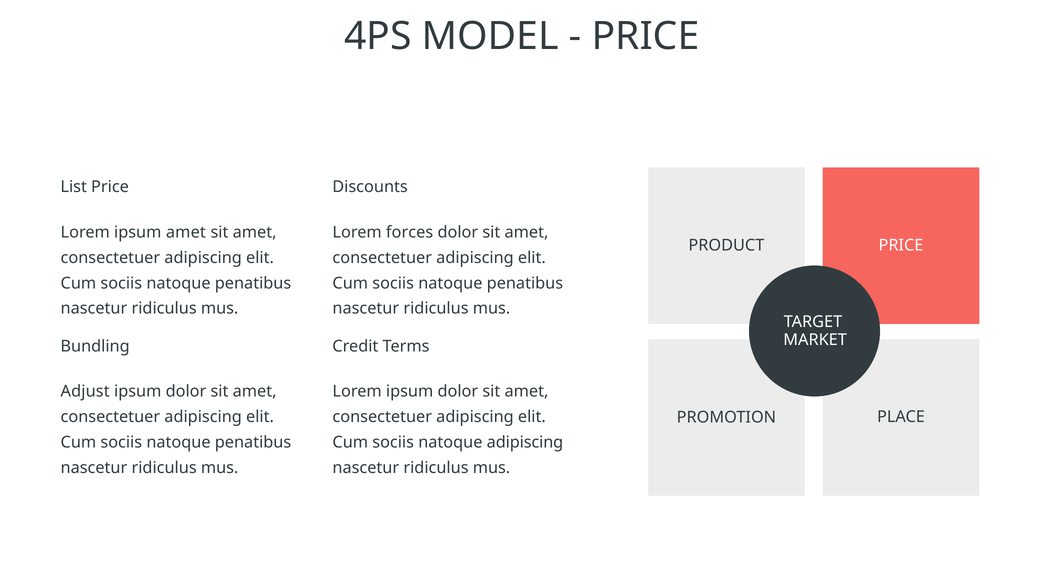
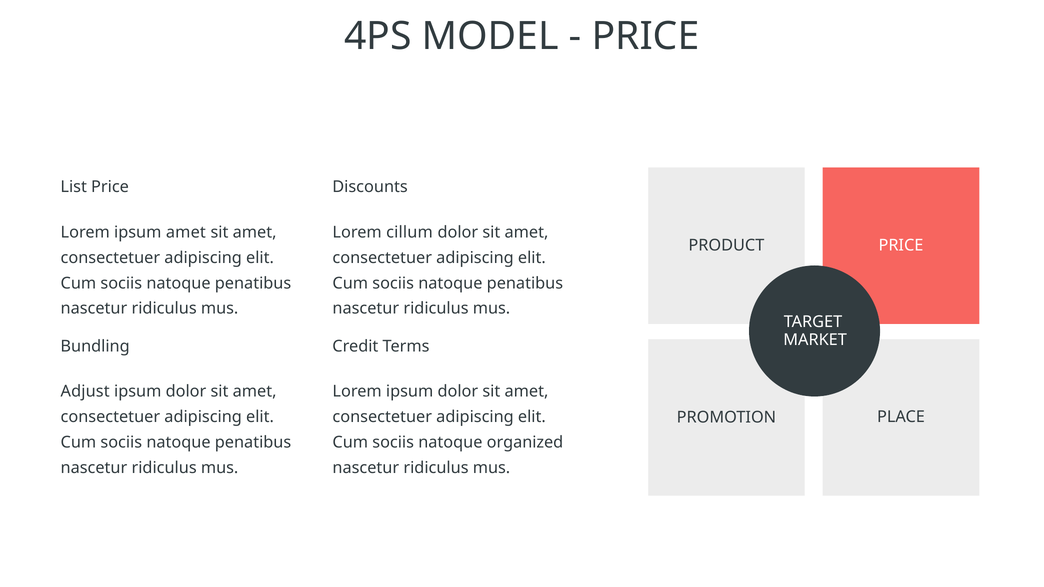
forces: forces -> cillum (410, 232)
natoque adipiscing: adipiscing -> organized (525, 443)
